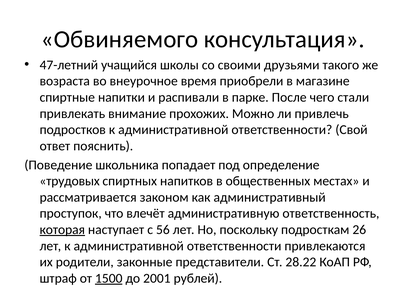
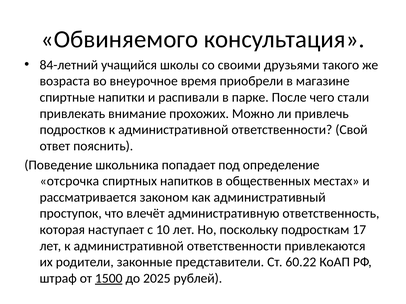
47-летний: 47-летний -> 84-летний (69, 65)
трудовых: трудовых -> отсрочка (69, 181)
которая underline: present -> none (62, 230)
56: 56 -> 10 (163, 230)
26: 26 -> 17 (359, 230)
28.22: 28.22 -> 60.22 (301, 263)
2001: 2001 -> 2025 (157, 279)
